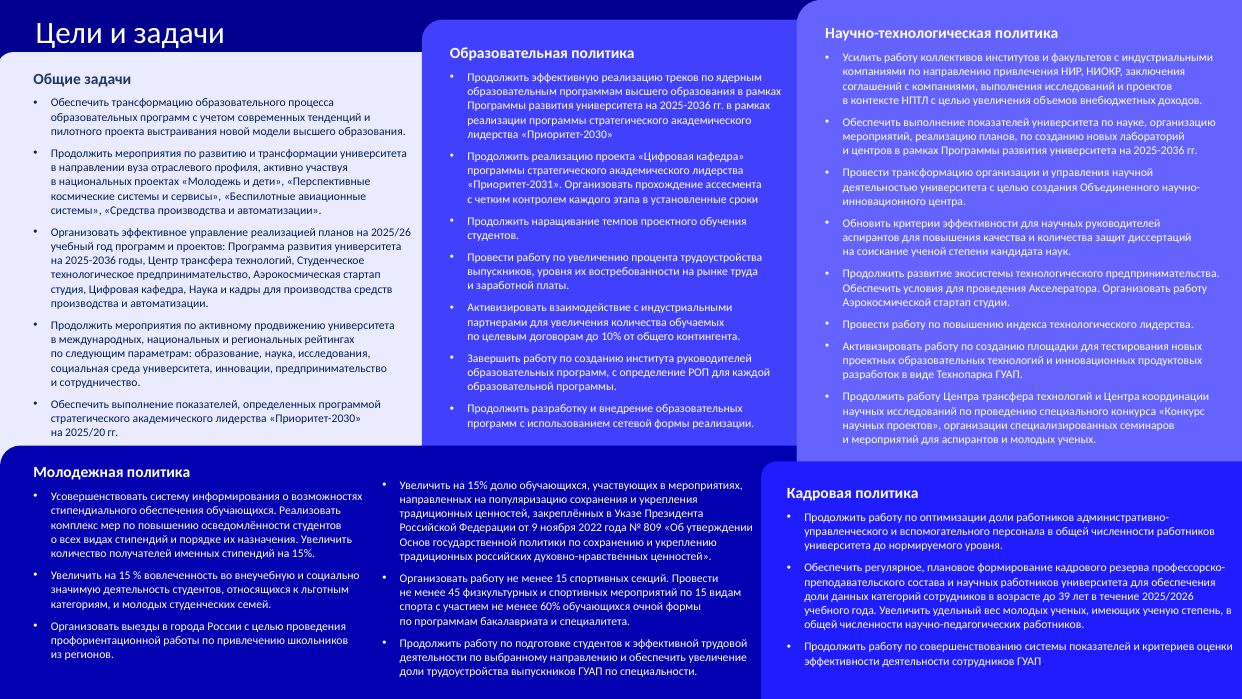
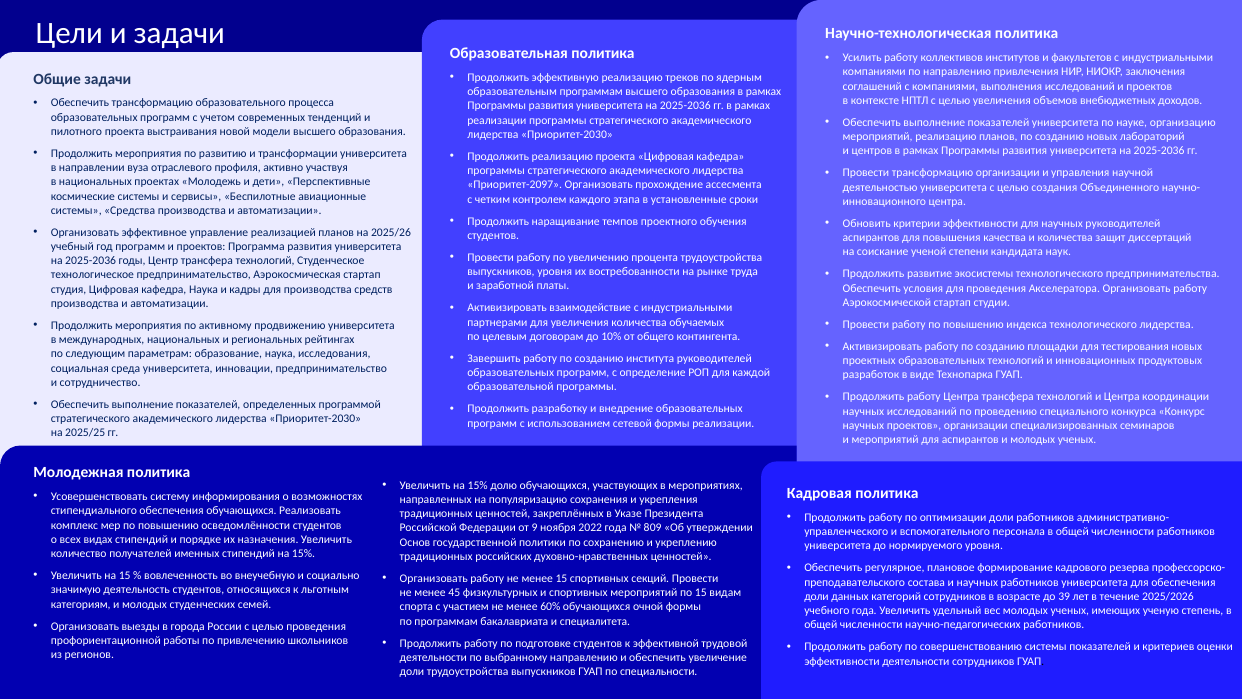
Приоритет-2031: Приоритет-2031 -> Приоритет-2097 (515, 185)
2025/20: 2025/20 -> 2025/25 (85, 433)
